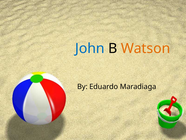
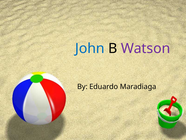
Watson colour: orange -> purple (146, 48)
